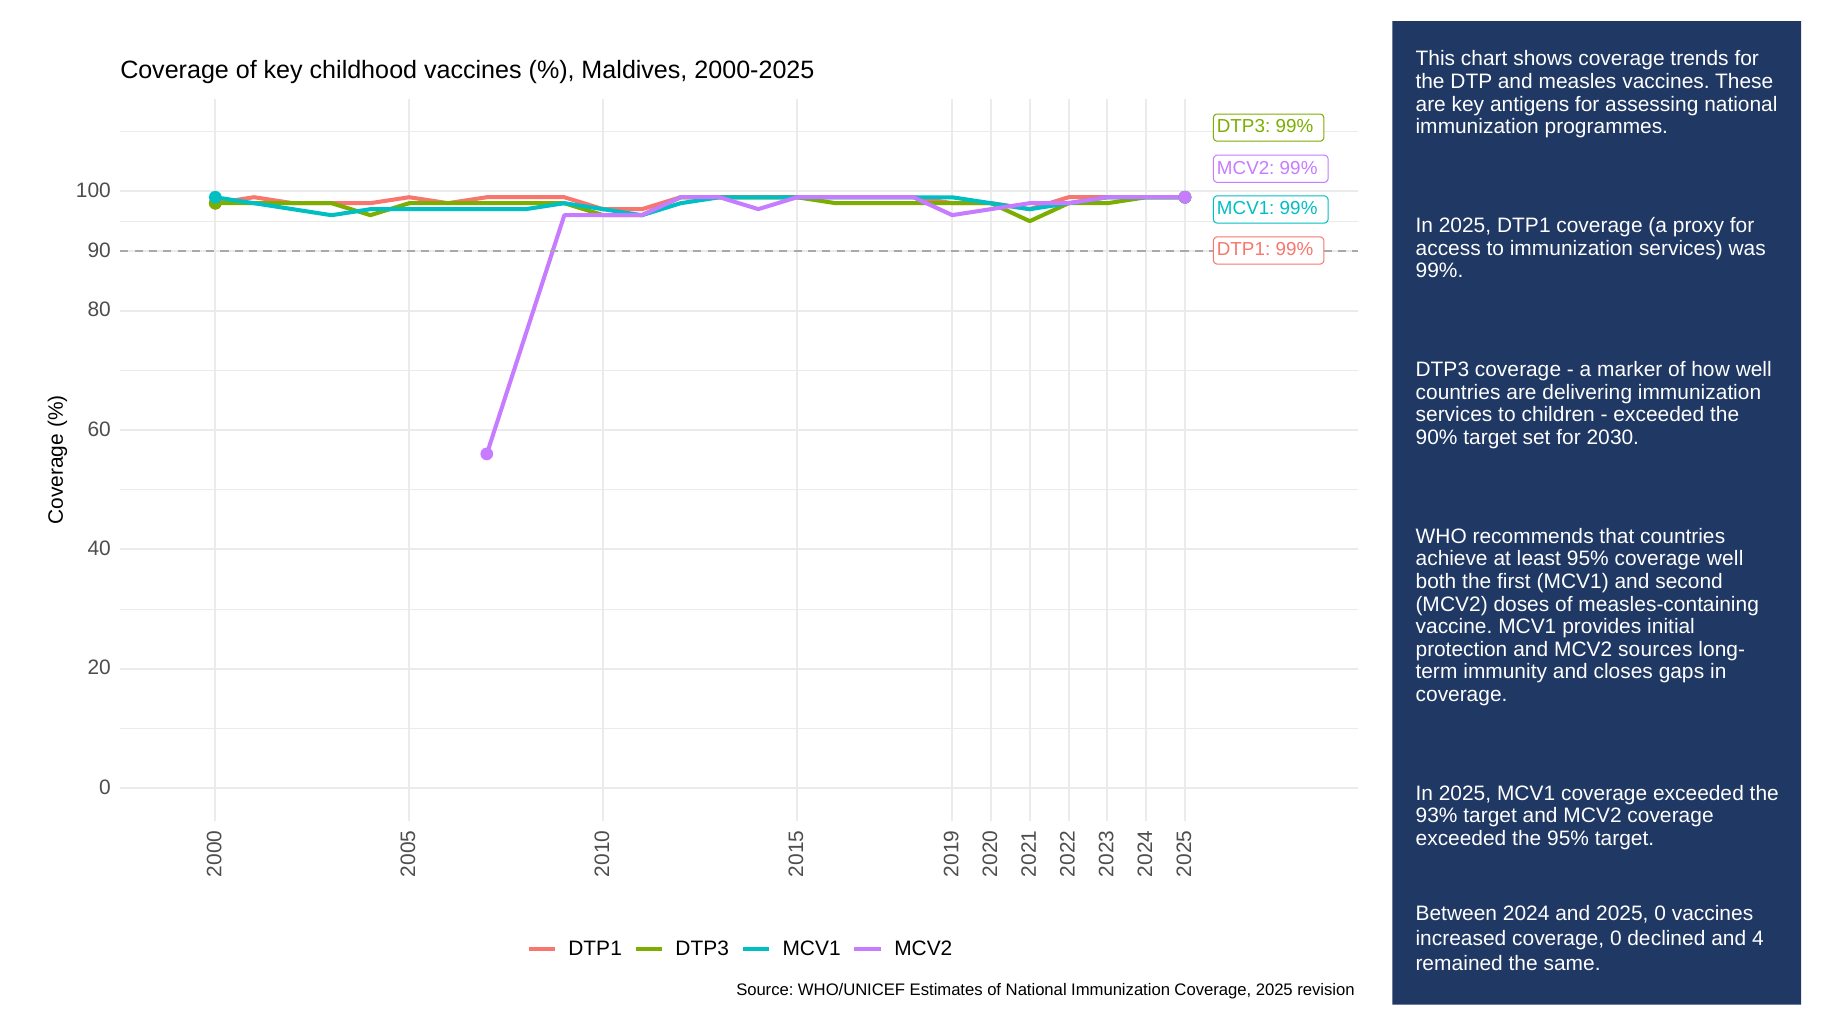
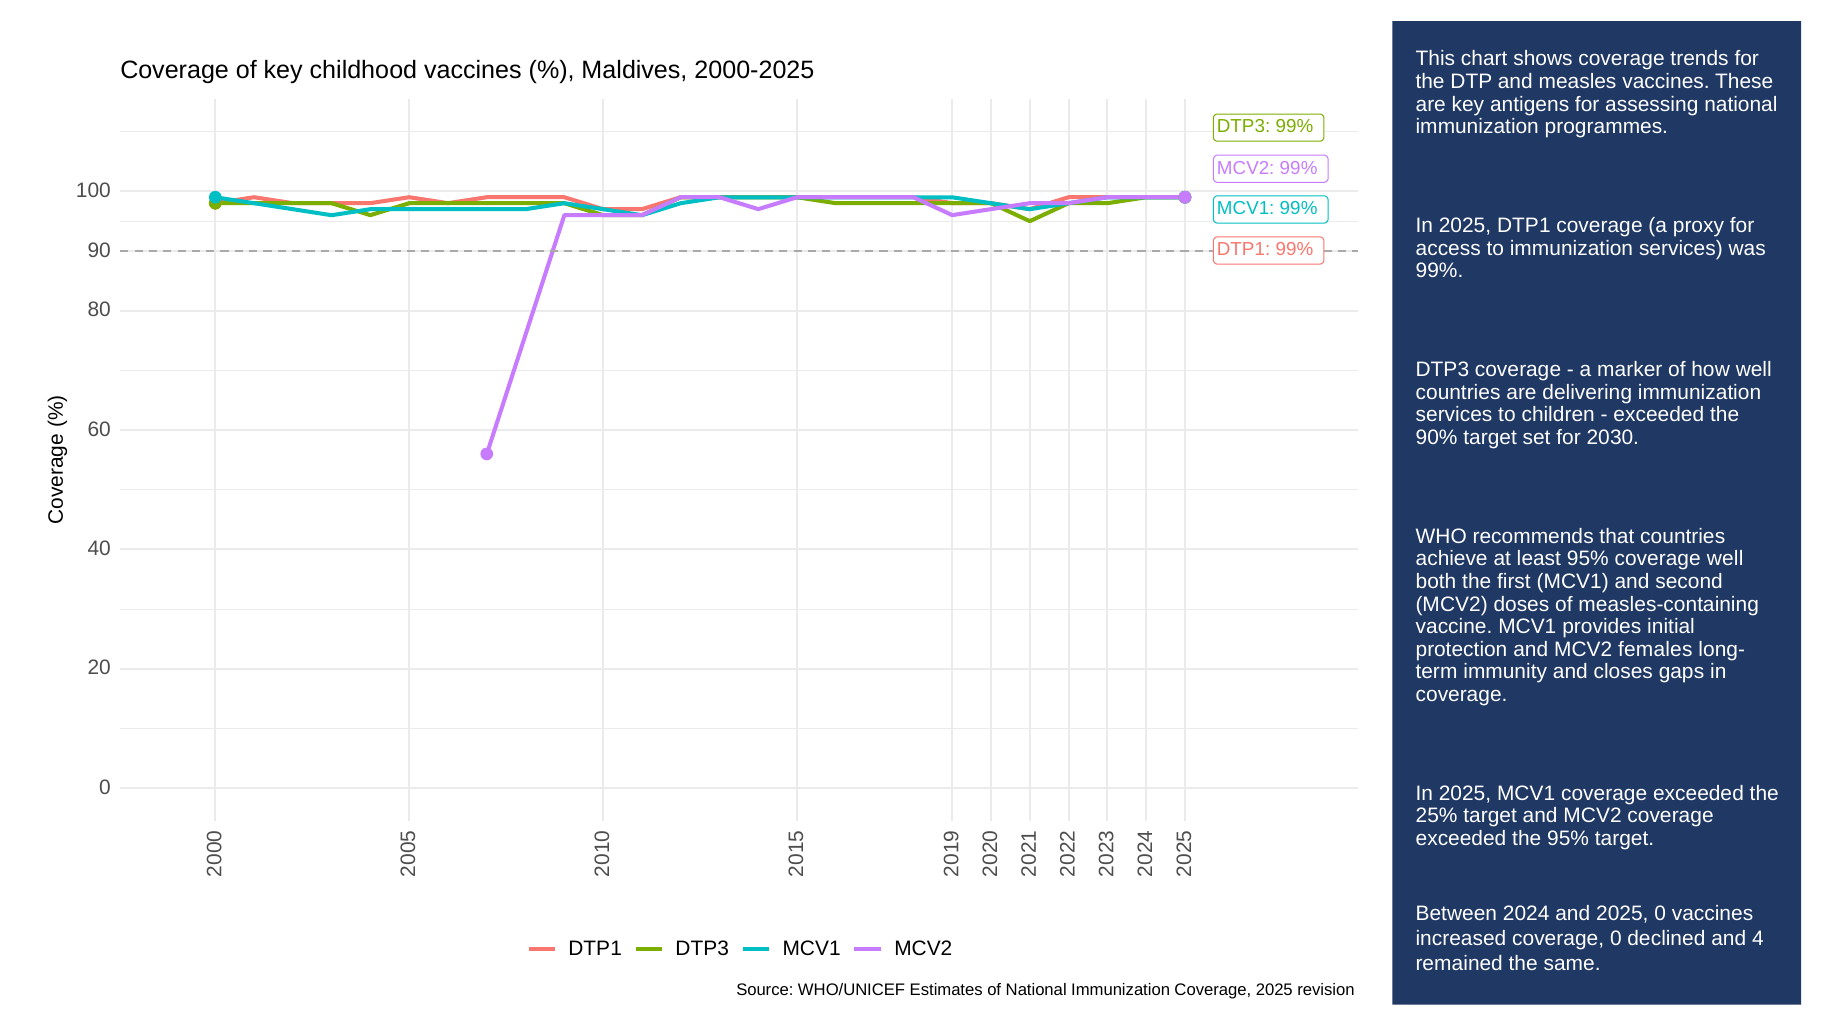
sources: sources -> females (1655, 649)
93%: 93% -> 25% (1437, 816)
